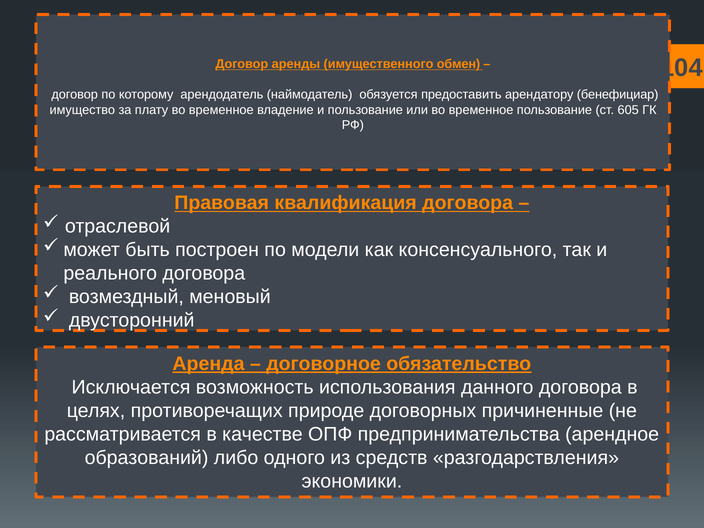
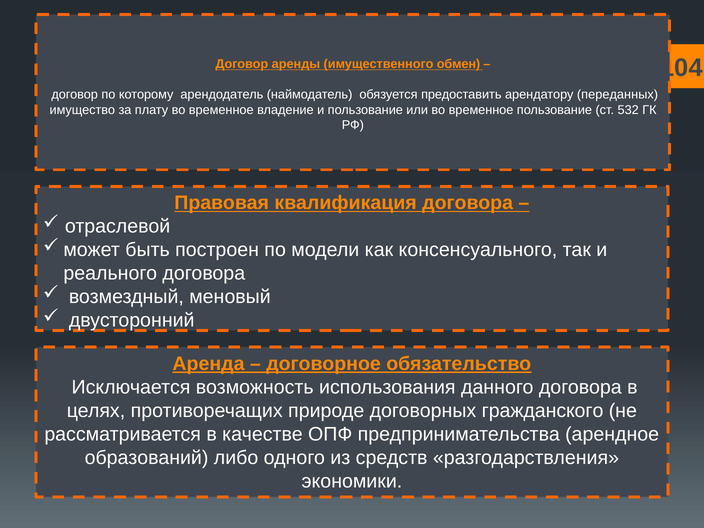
бенефициар: бенефициар -> переданных (618, 95)
605: 605 -> 532 (628, 110)
причиненные: причиненные -> гражданского (543, 411)
